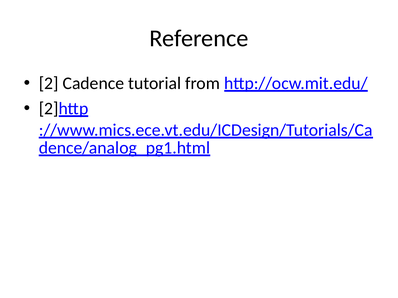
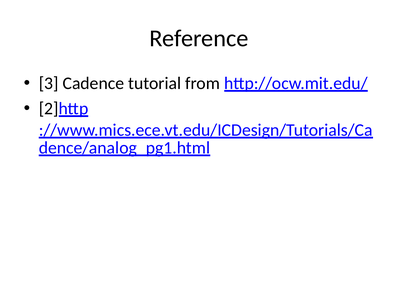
2: 2 -> 3 (49, 83)
